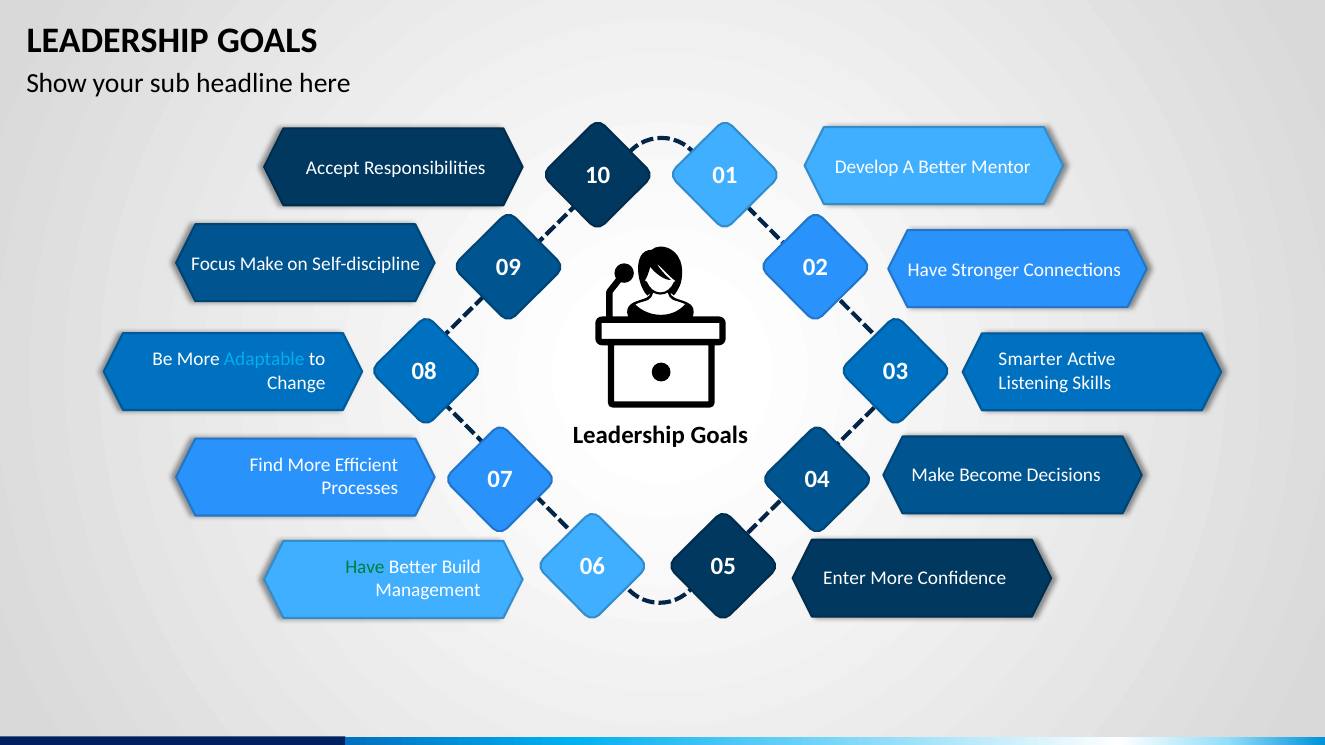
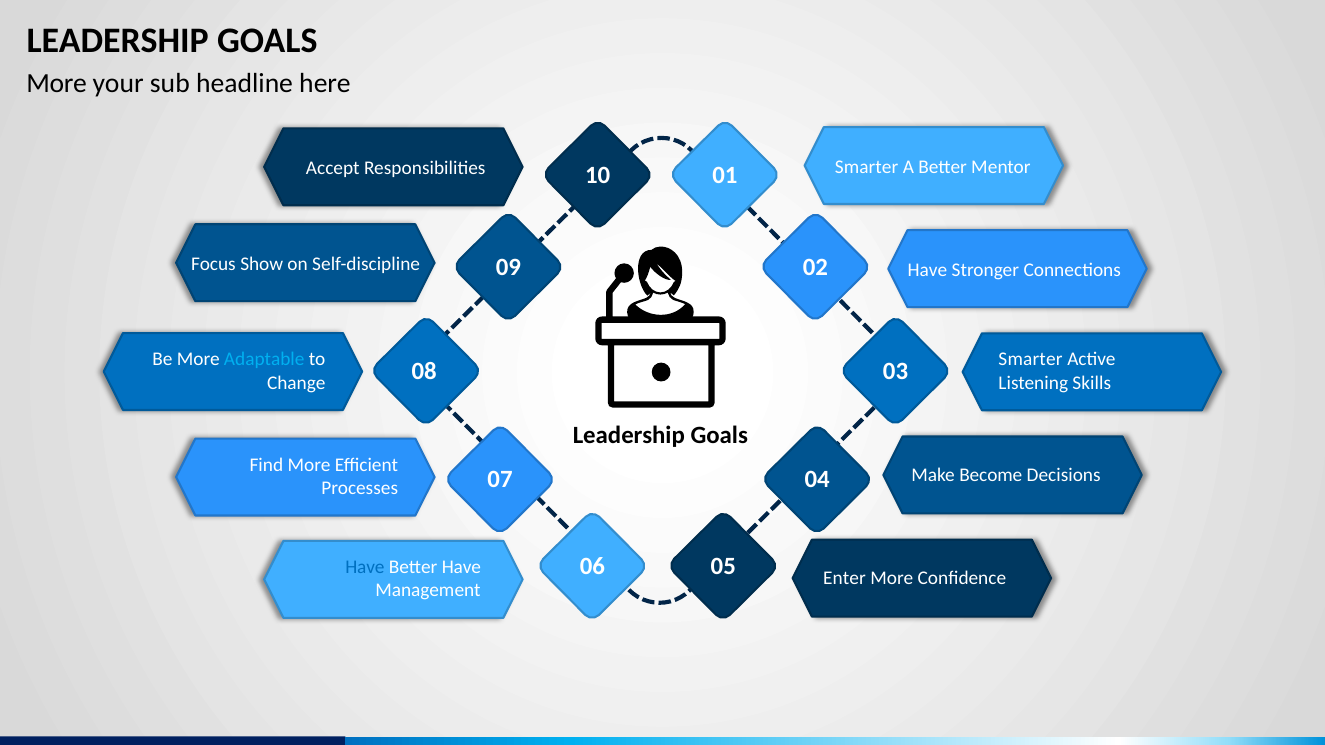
Show: Show -> More (57, 83)
10 Develop: Develop -> Smarter (867, 167)
Focus Make: Make -> Show (262, 264)
Have colour: green -> blue (365, 567)
Better Build: Build -> Have (461, 567)
